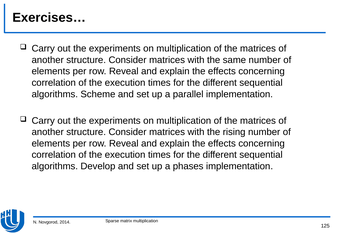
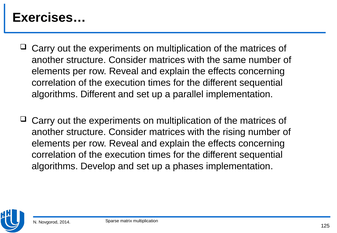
algorithms Scheme: Scheme -> Different (98, 94)
